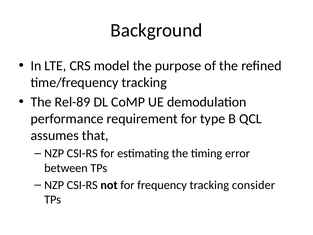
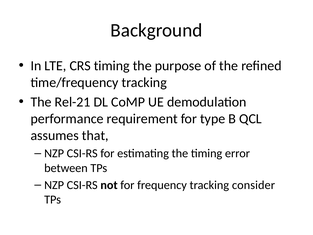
CRS model: model -> timing (112, 66)
Rel-89: Rel-89 -> Rel-21 (73, 102)
